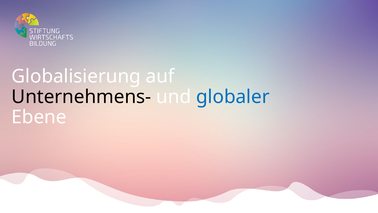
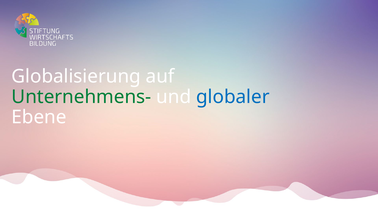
Unternehmens- colour: black -> green (81, 97)
